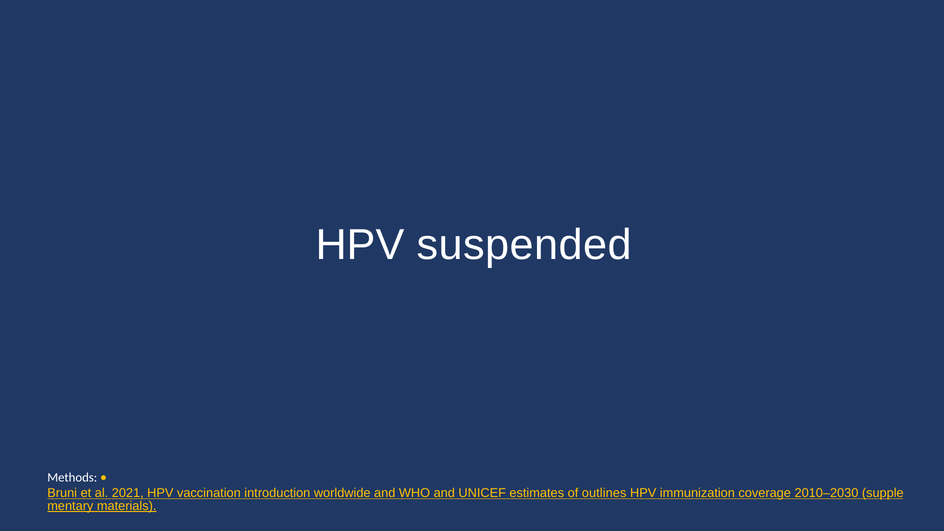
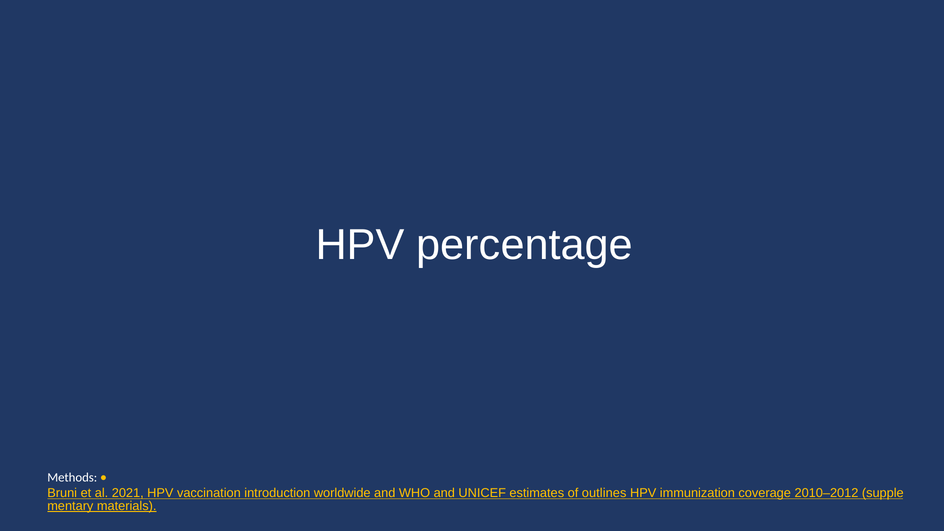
suspended: suspended -> percentage (525, 245)
2010–2030: 2010–2030 -> 2010–2012 (826, 493)
